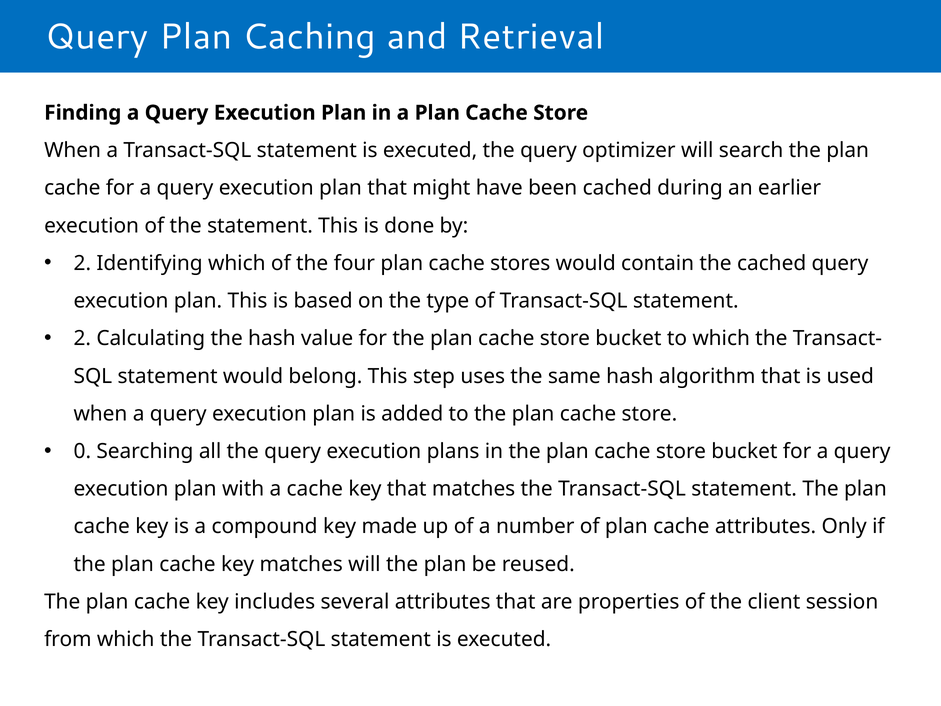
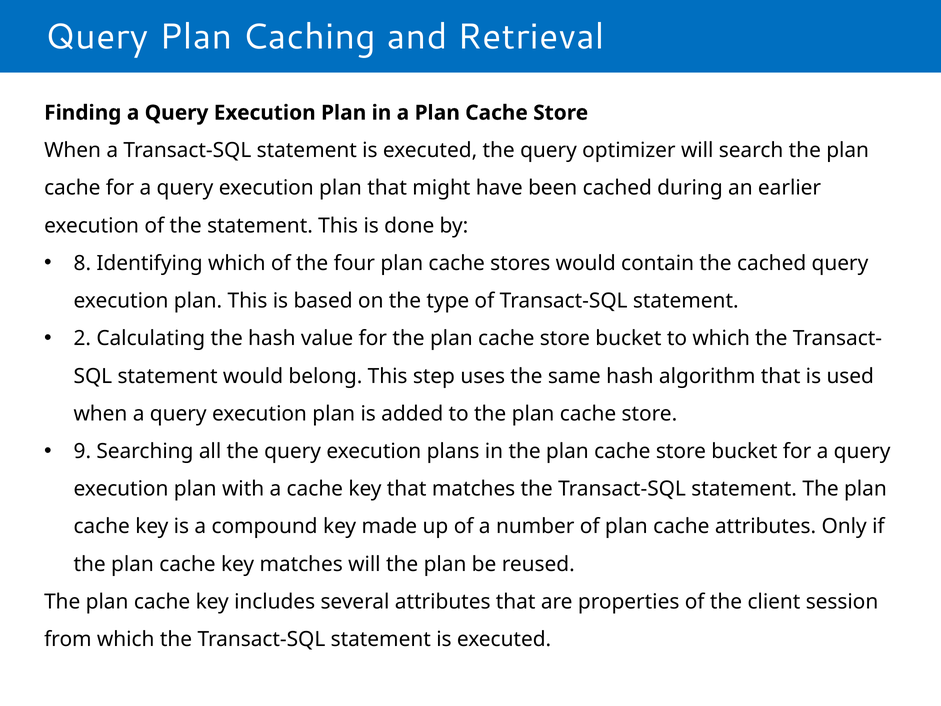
2: 2 -> 8 (82, 263)
0: 0 -> 9 (82, 451)
